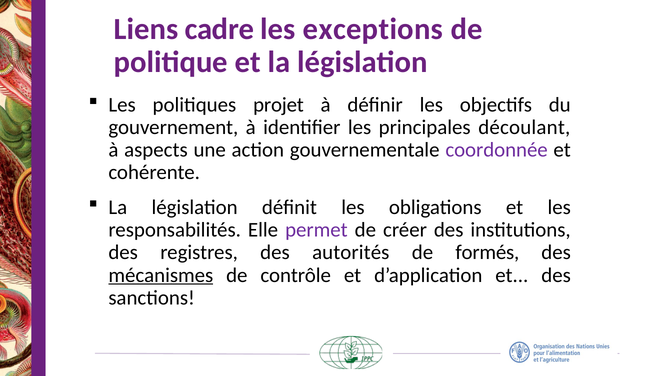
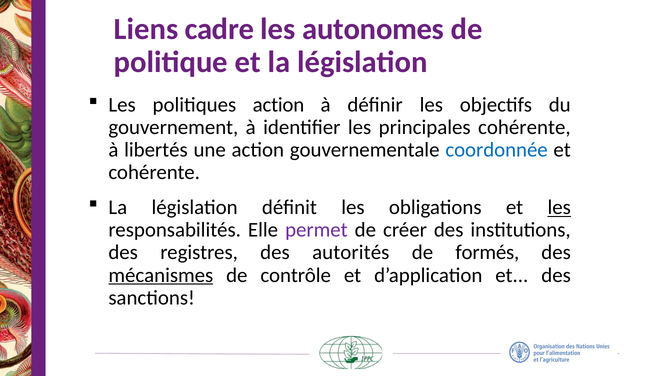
exceptions: exceptions -> autonomes (373, 29)
politiques projet: projet -> action (279, 105)
principales découlant: découlant -> cohérente (524, 127)
aspects: aspects -> libertés (156, 150)
coordonnée colour: purple -> blue (497, 150)
les underline: none -> present (559, 208)
